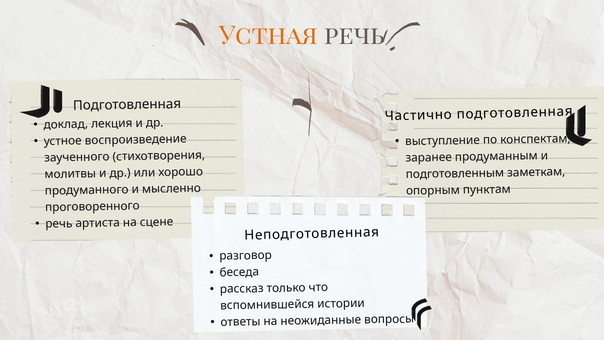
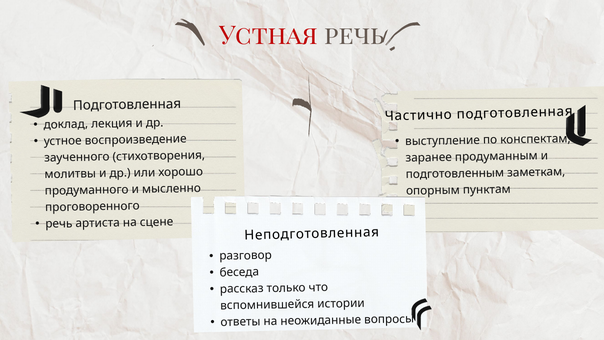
Устная colour: orange -> red (269, 36)
